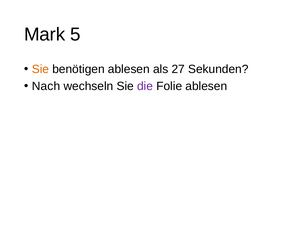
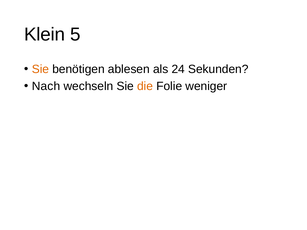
Mark: Mark -> Klein (45, 34)
27: 27 -> 24 (178, 69)
die colour: purple -> orange (145, 86)
Folie ablesen: ablesen -> weniger (206, 86)
